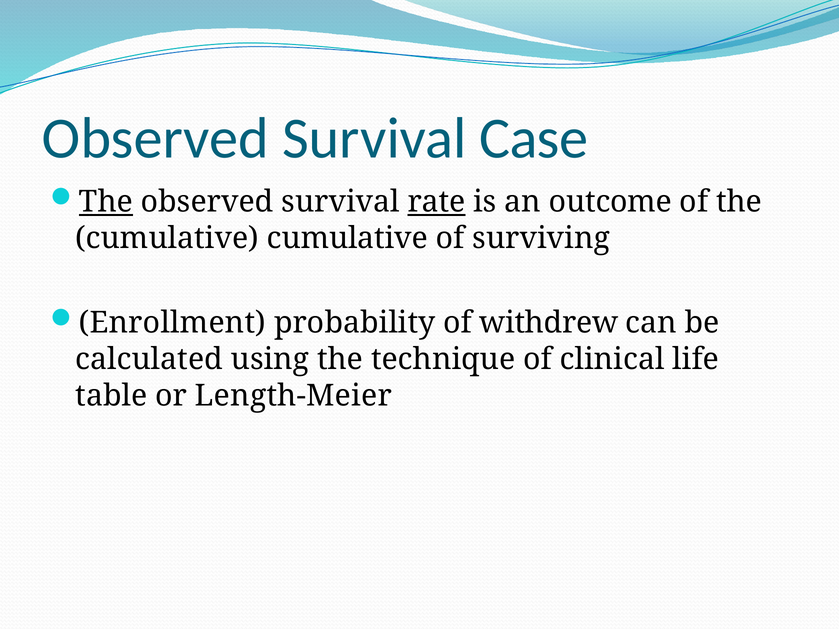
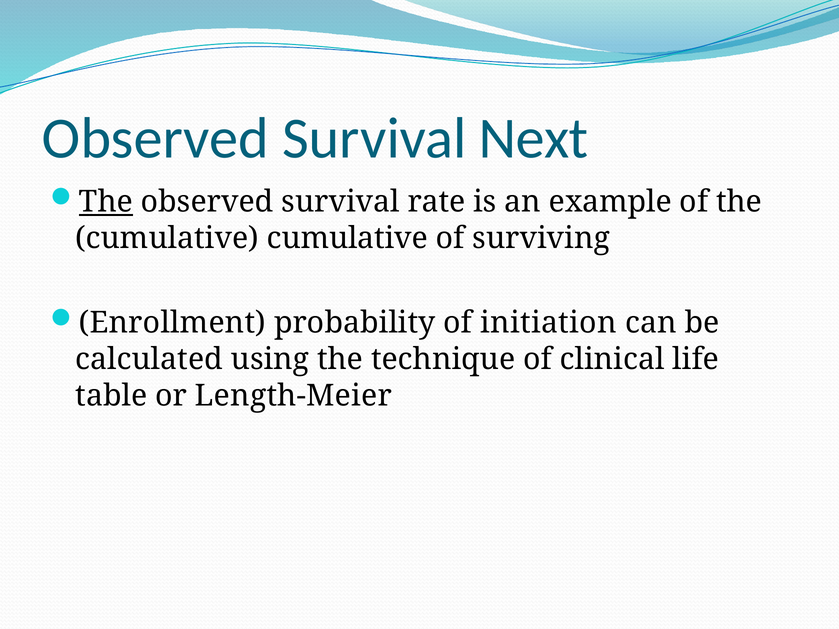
Case: Case -> Next (534, 139)
rate underline: present -> none (437, 202)
outcome: outcome -> example (610, 202)
withdrew: withdrew -> initiation (548, 323)
